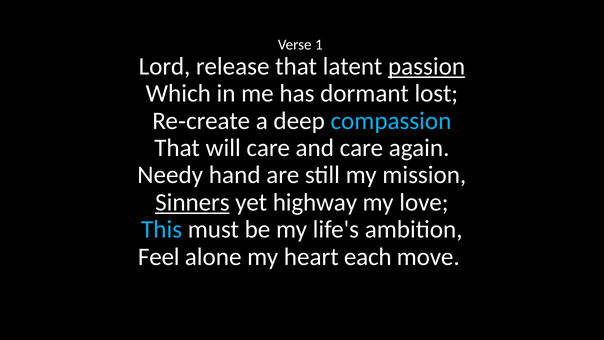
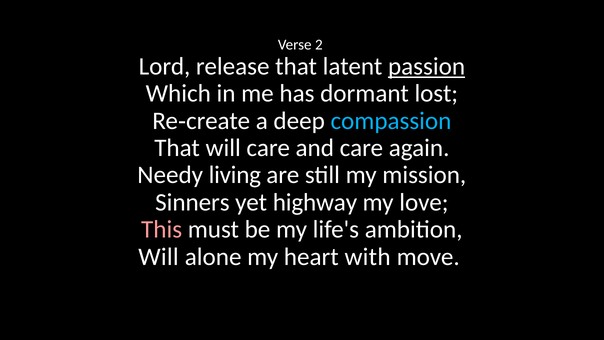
1: 1 -> 2 (319, 45)
hand: hand -> living (235, 175)
Sinners underline: present -> none (192, 202)
This colour: light blue -> pink (162, 229)
Feel: Feel -> Will (159, 257)
each: each -> with (368, 257)
